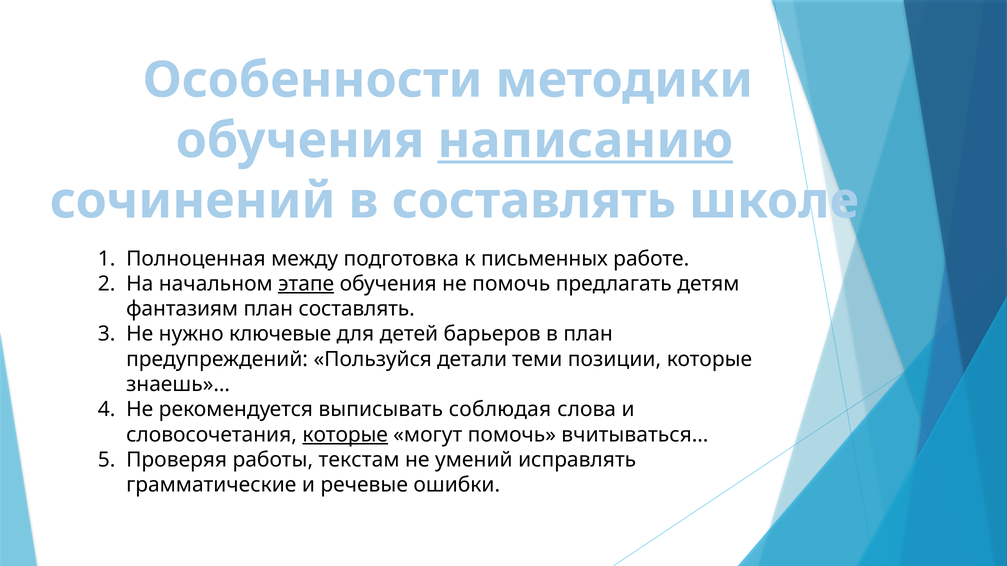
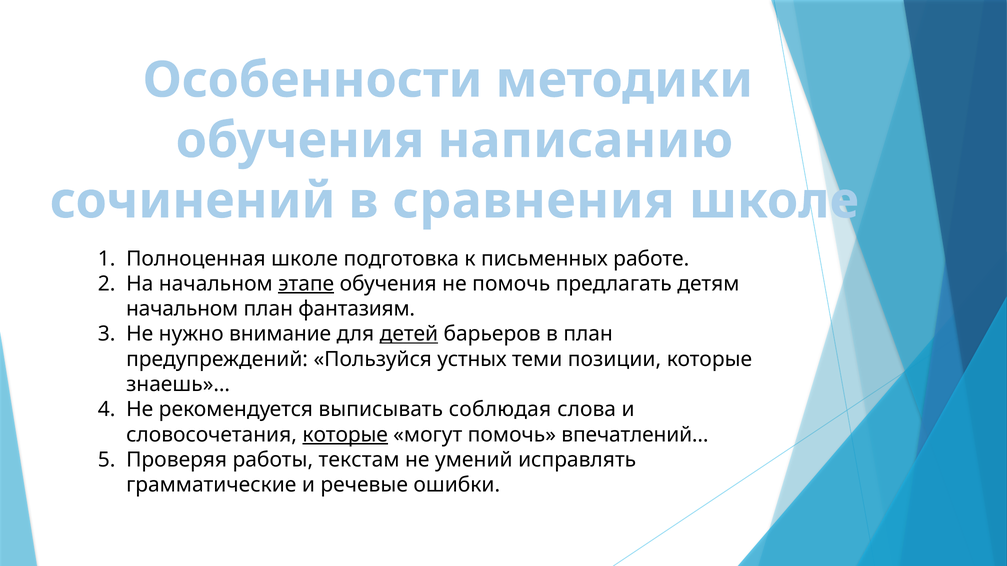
написанию underline: present -> none (585, 141)
в составлять: составлять -> сравнения (534, 201)
Полноценная между: между -> школе (305, 259)
фантазиям: фантазиям -> начальном (182, 309)
план составлять: составлять -> фантазиям (357, 309)
ключевые: ключевые -> внимание (280, 334)
детей underline: none -> present (409, 334)
детали: детали -> устных (472, 360)
вчитываться…: вчитываться… -> впечатлений… (635, 435)
